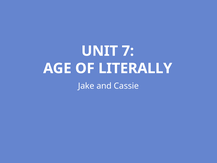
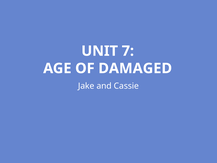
LITERALLY: LITERALLY -> DAMAGED (135, 68)
